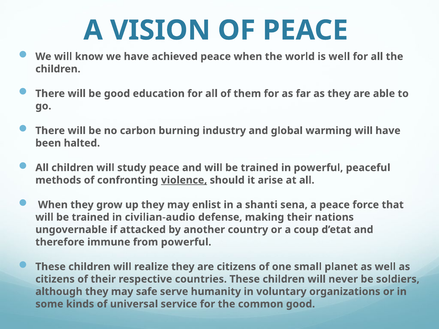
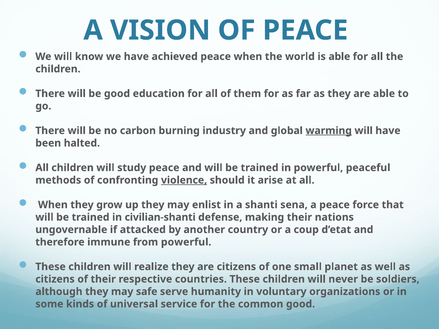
is well: well -> able (339, 57)
warming underline: none -> present (329, 131)
civilian-audio: civilian-audio -> civilian-shanti (160, 217)
